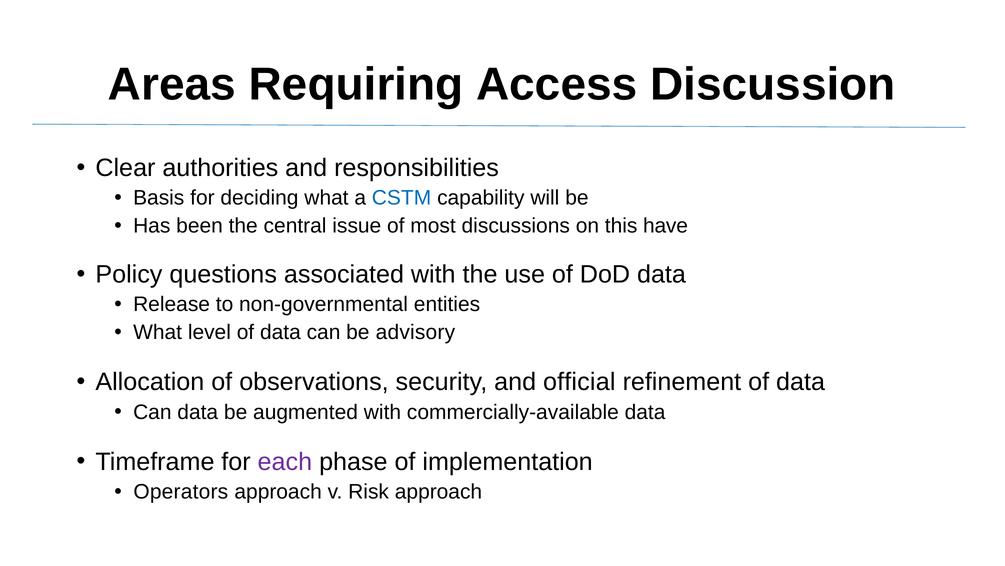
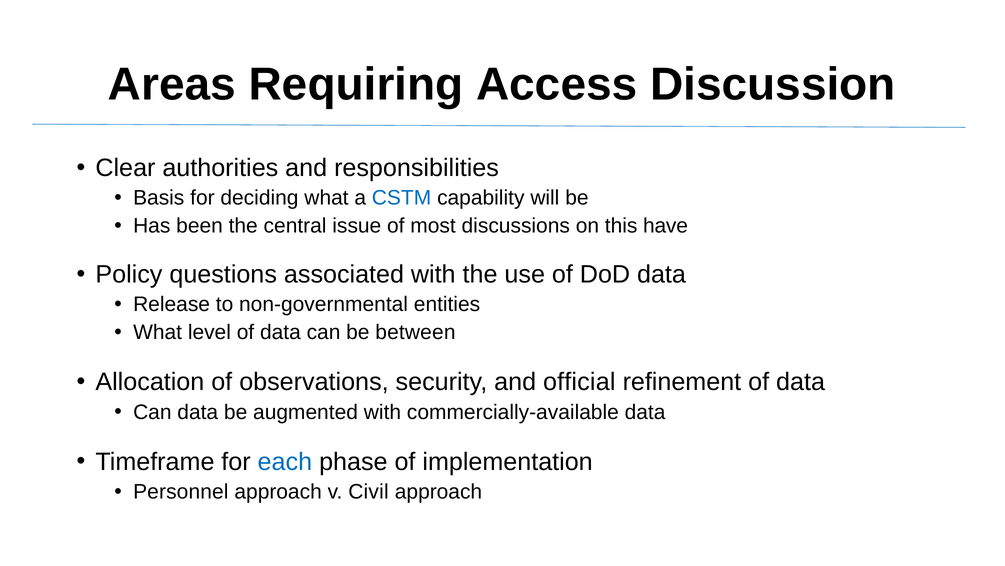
advisory: advisory -> between (415, 332)
each colour: purple -> blue (285, 461)
Operators: Operators -> Personnel (181, 491)
Risk: Risk -> Civil (368, 491)
